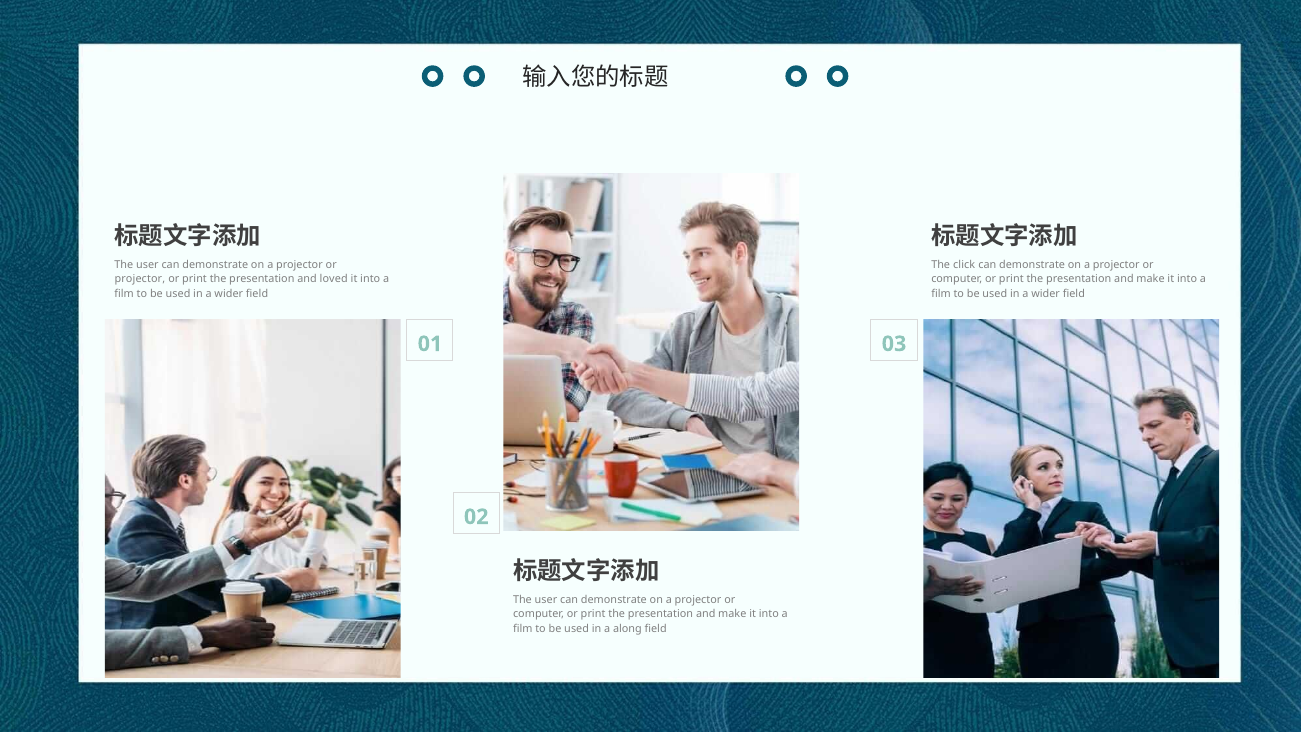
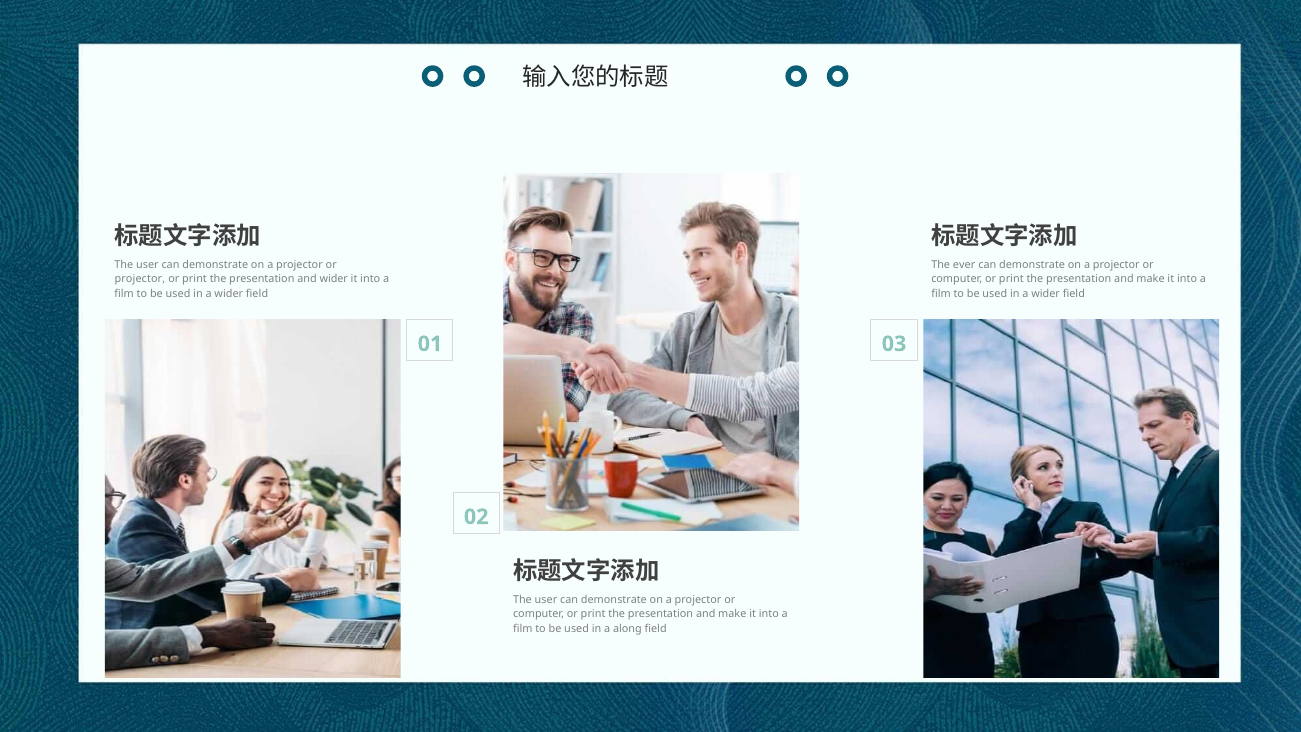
click: click -> ever (964, 265)
and loved: loved -> wider (334, 279)
